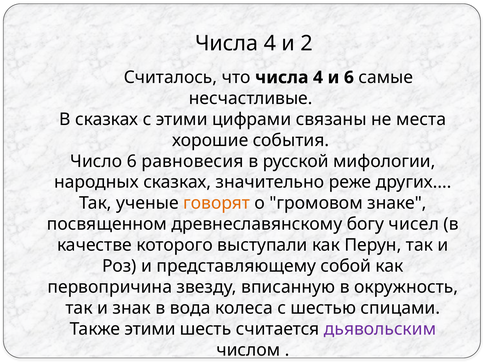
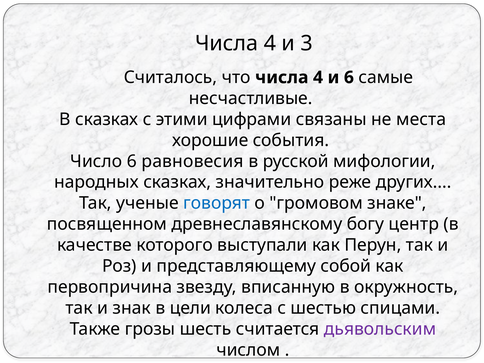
2: 2 -> 3 (307, 43)
говорят colour: orange -> blue (217, 203)
чисел: чисел -> центр (414, 224)
вода: вода -> цели (190, 308)
Также этими: этими -> грозы (150, 329)
